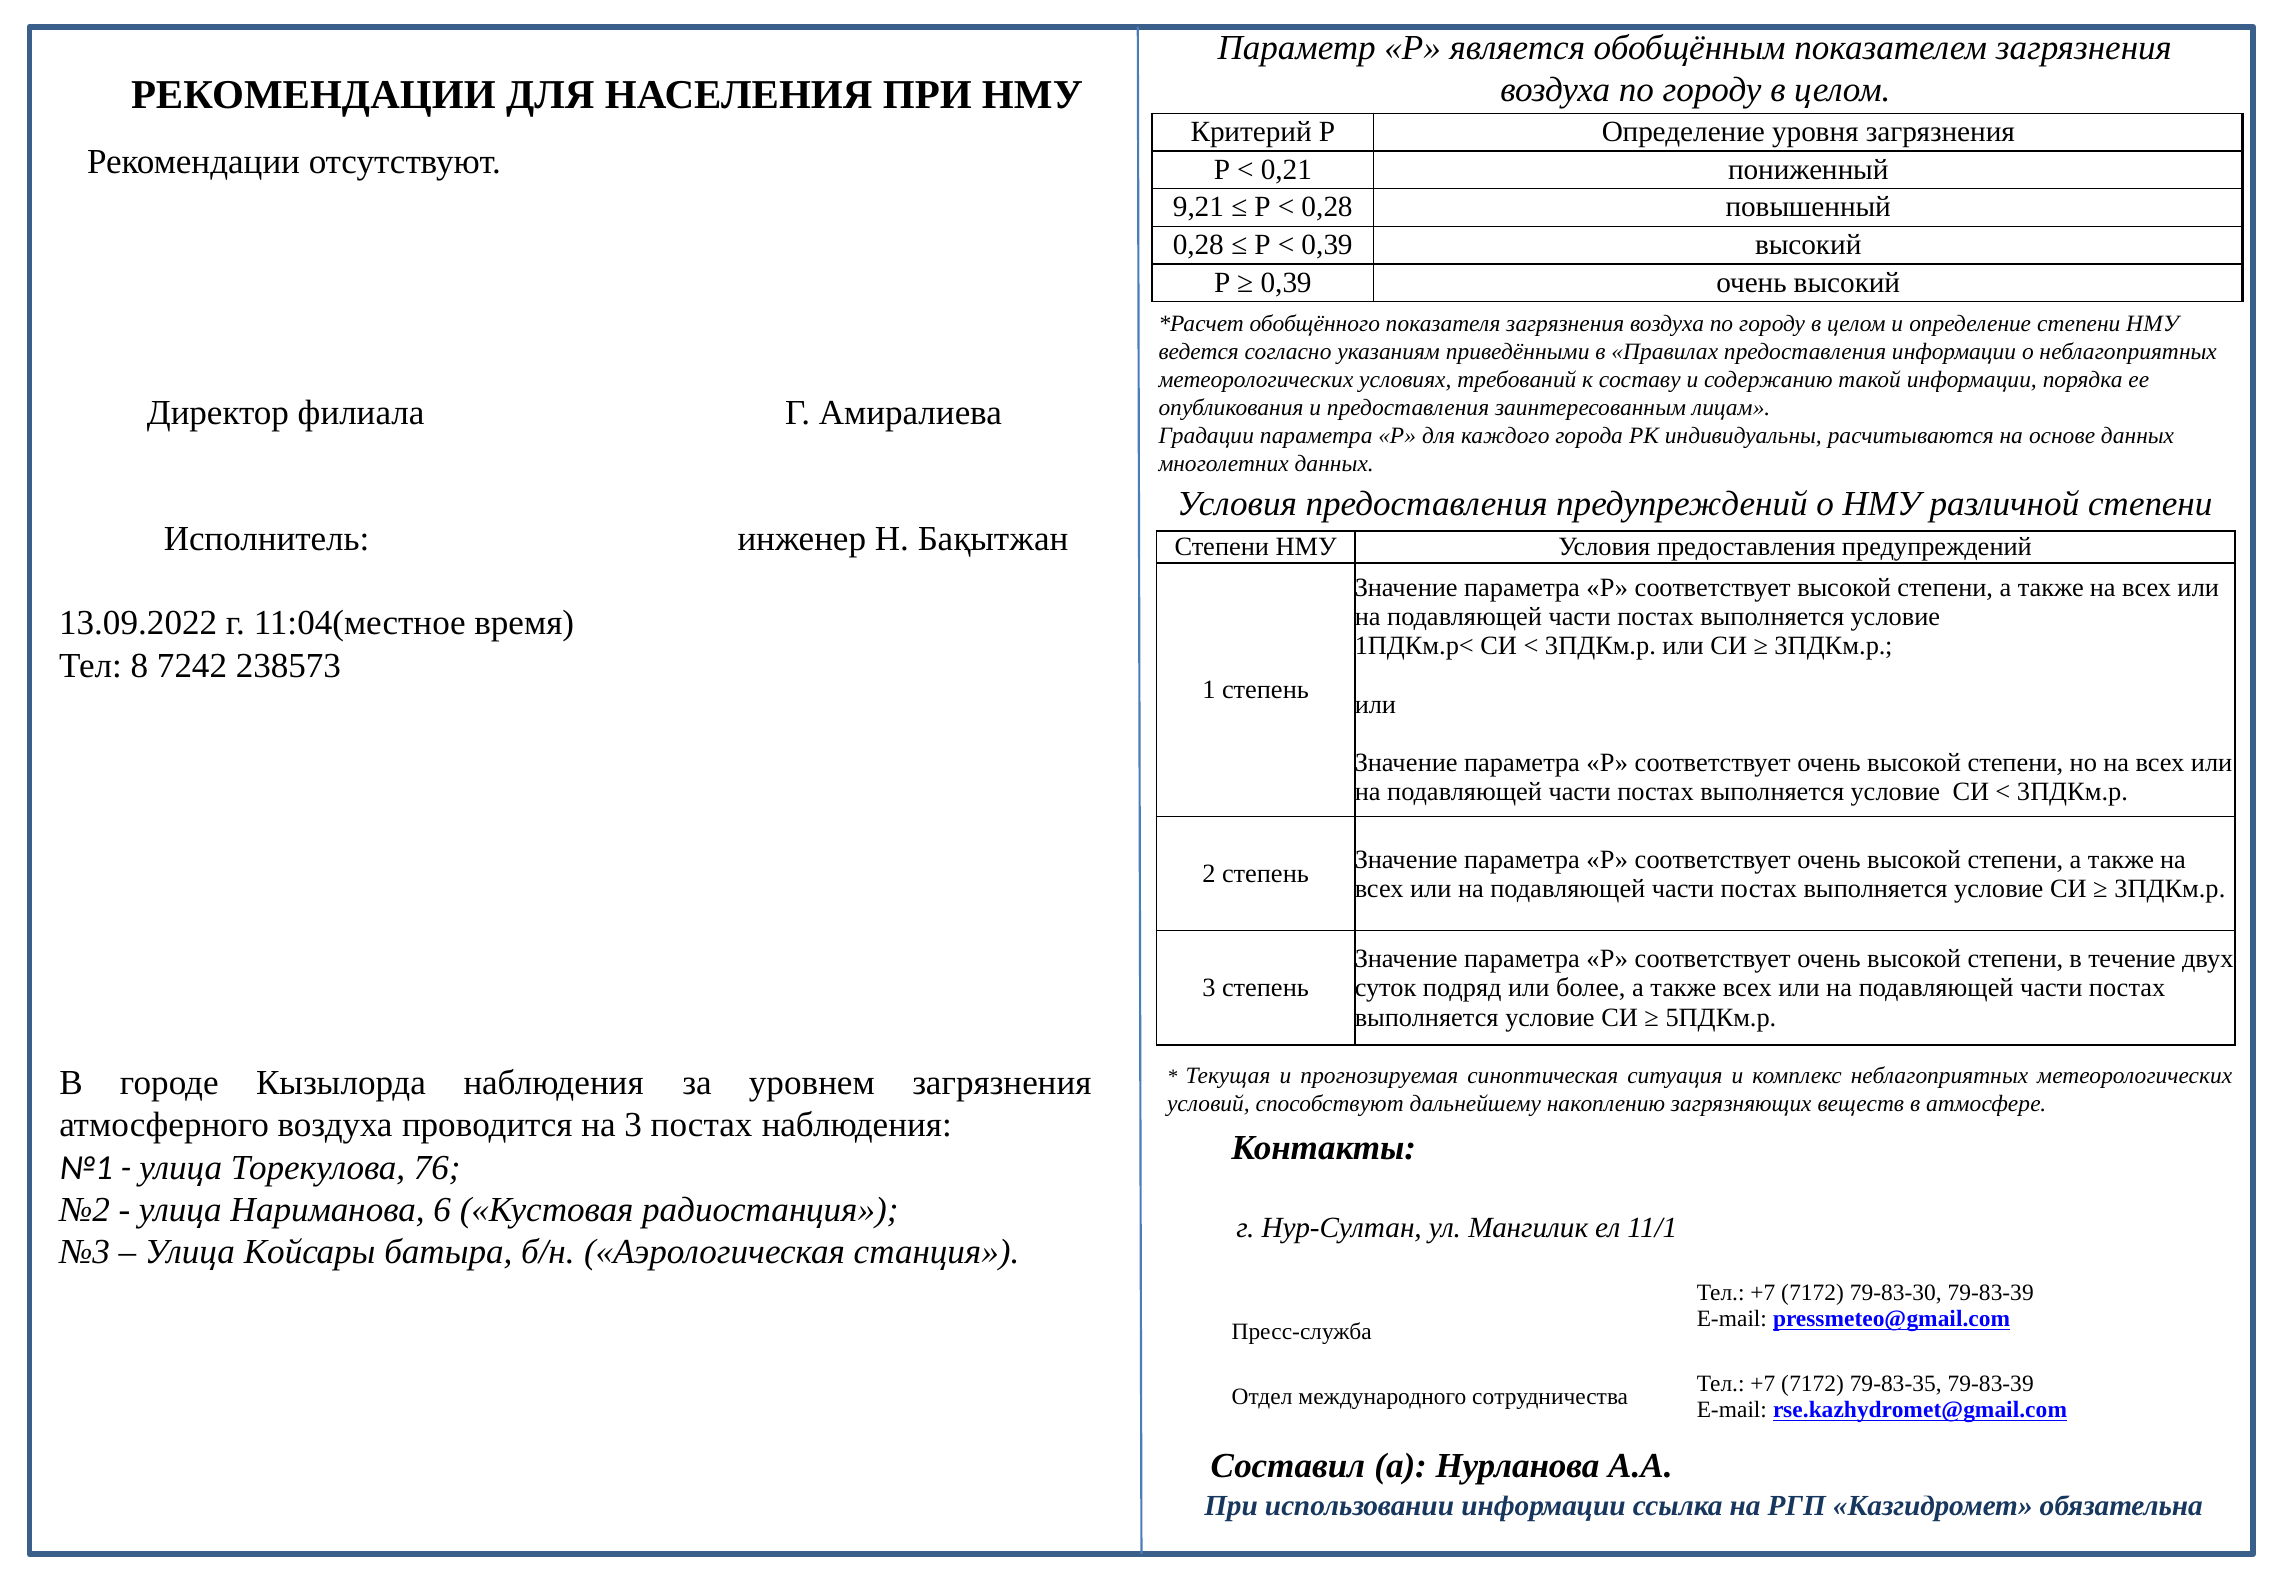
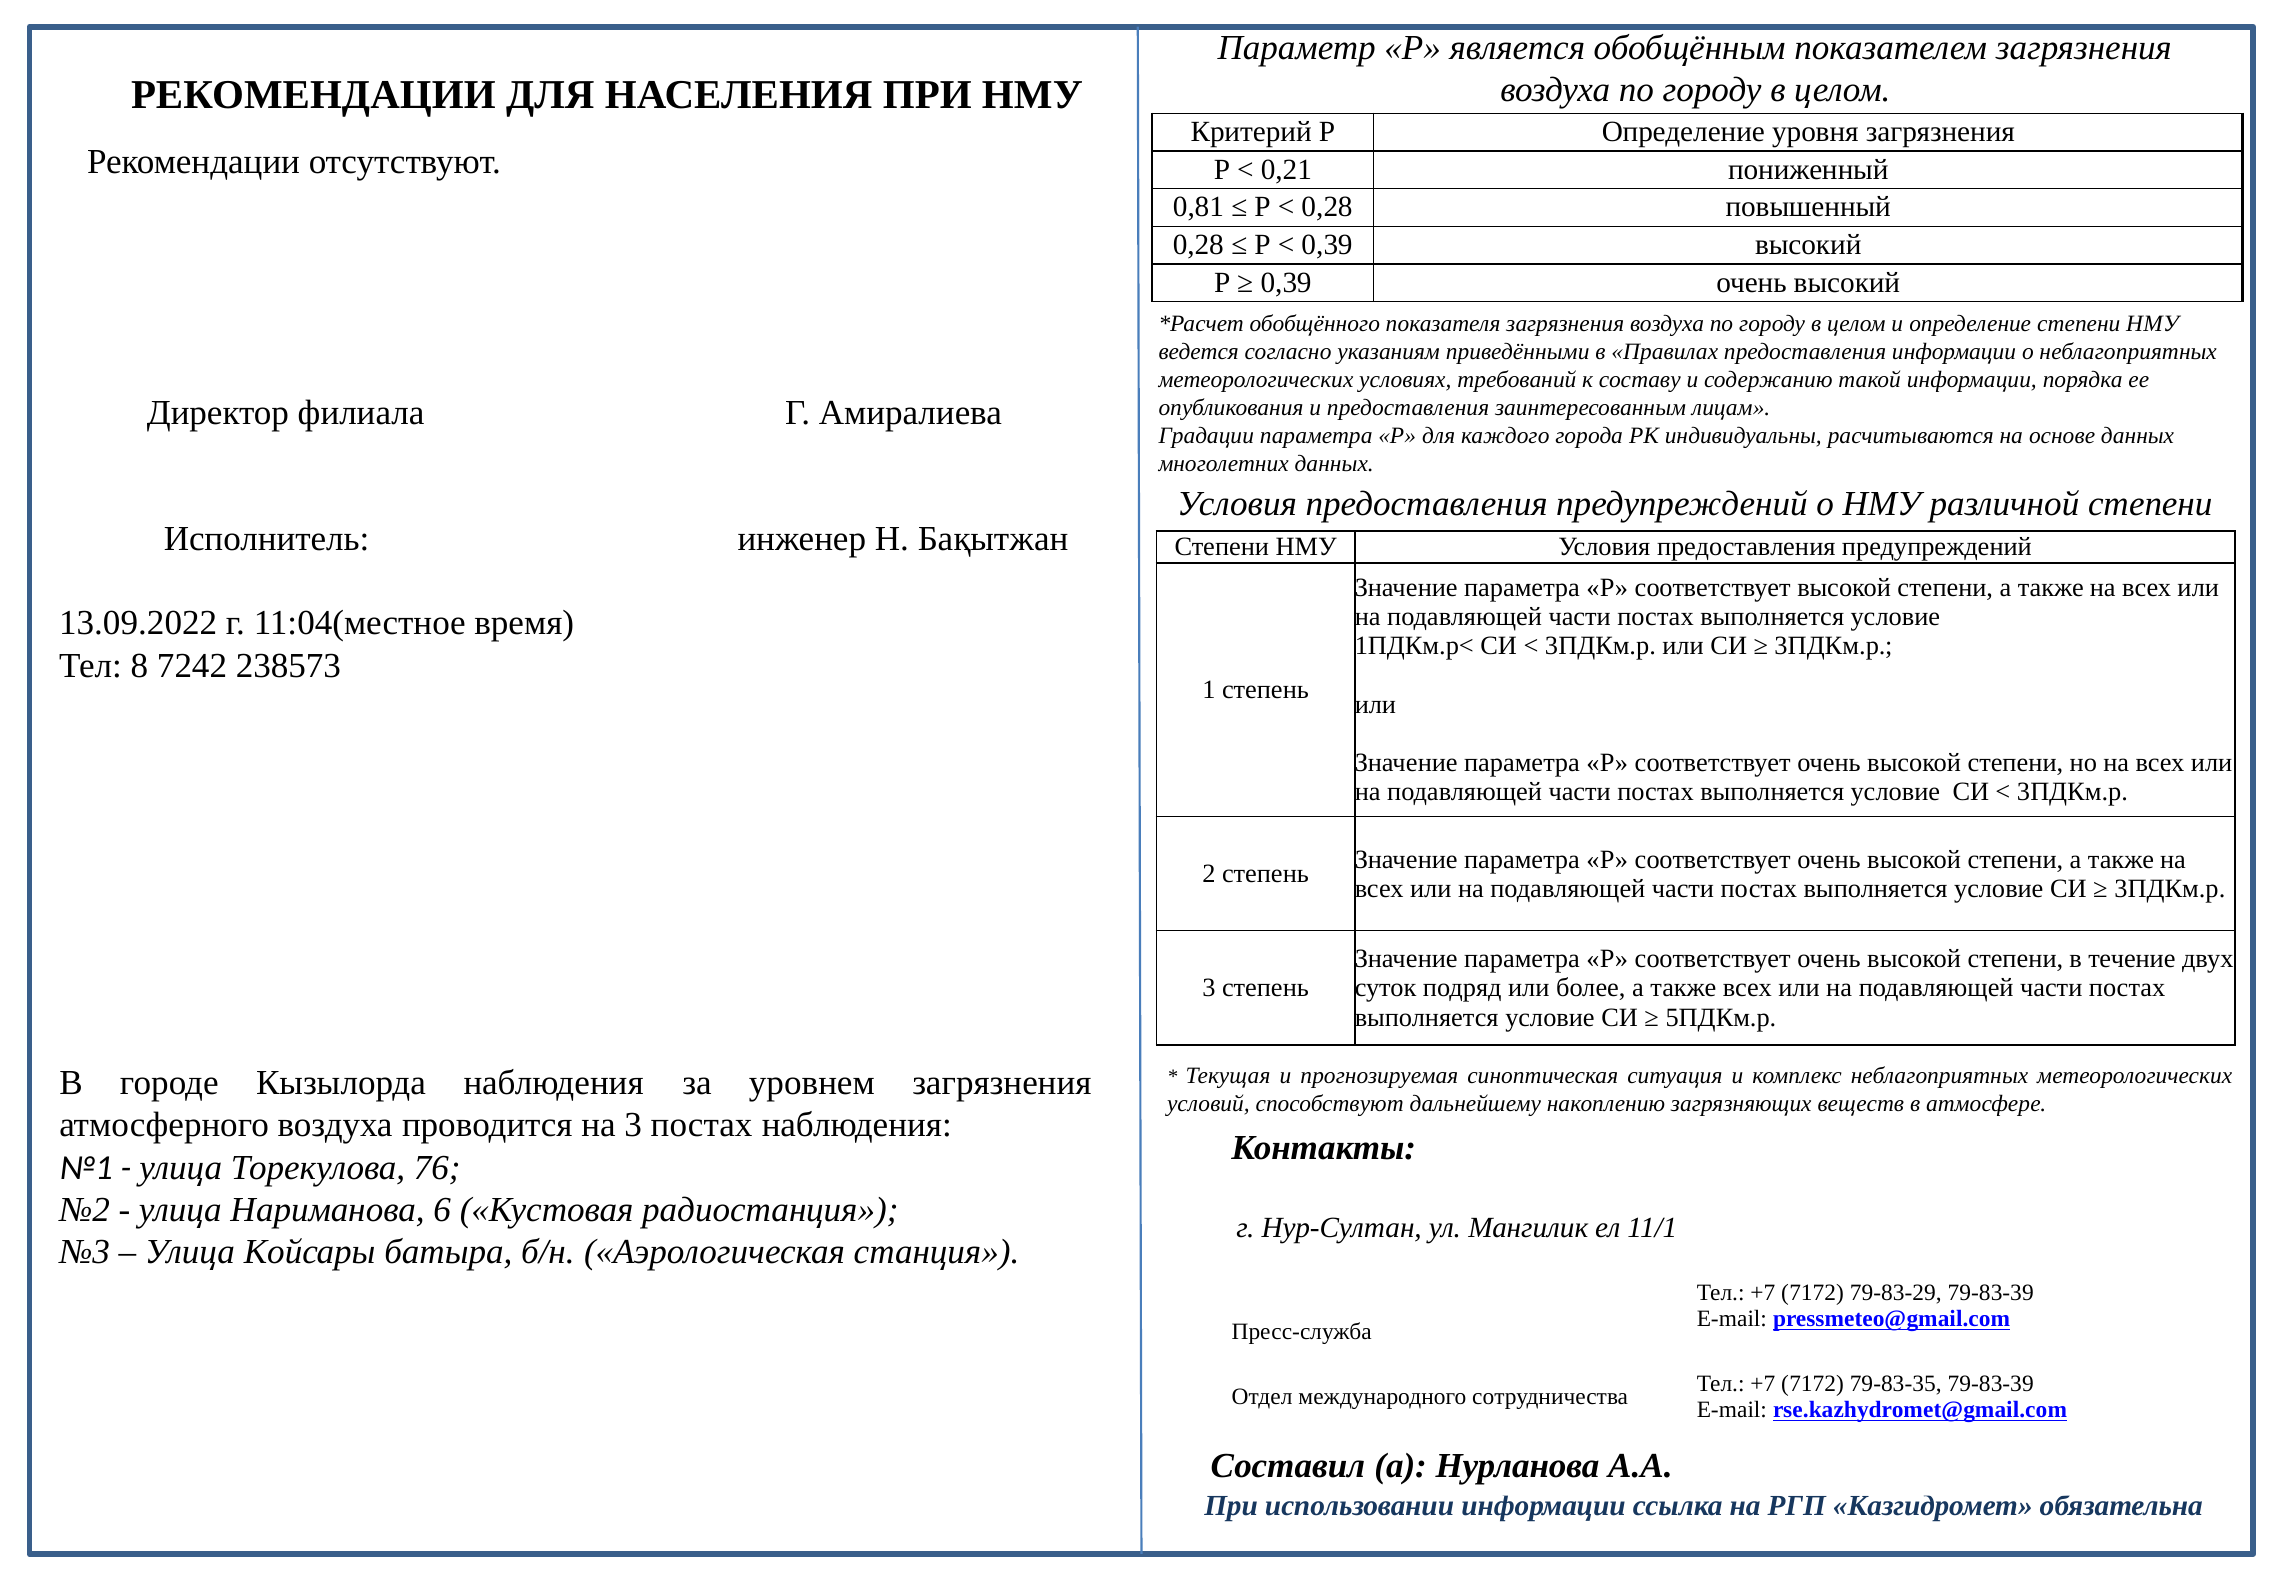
9,21: 9,21 -> 0,81 (1198, 207)
79-83-30: 79-83-30 -> 79-83-29 (1896, 1292)
